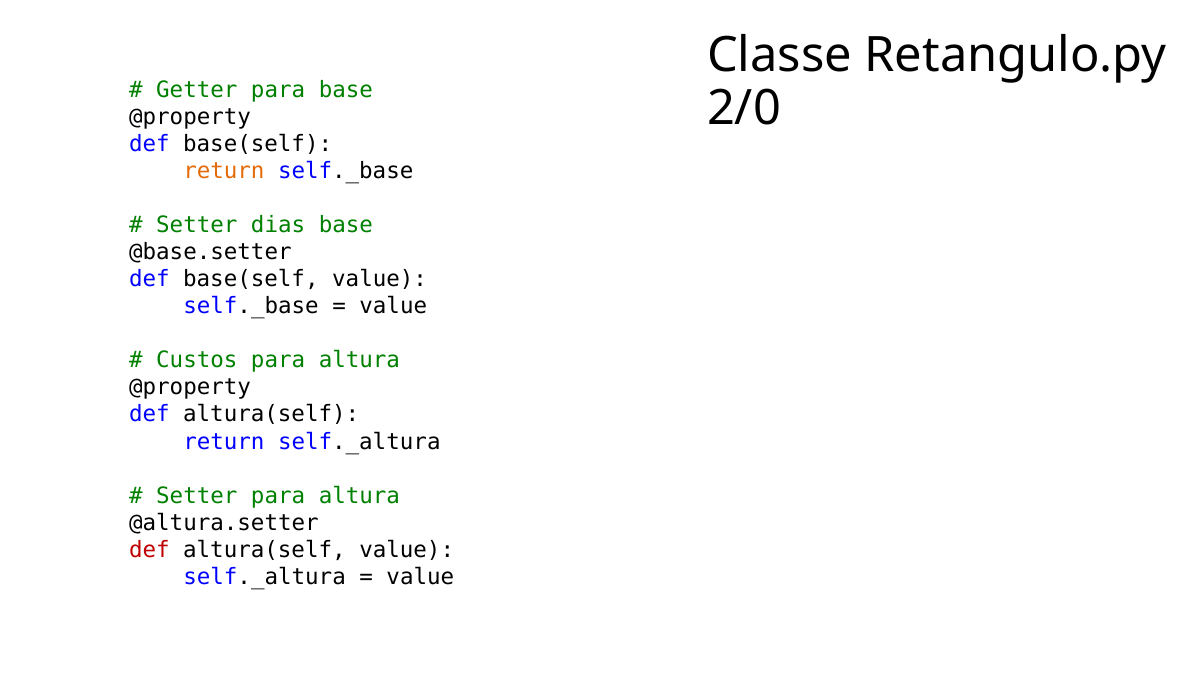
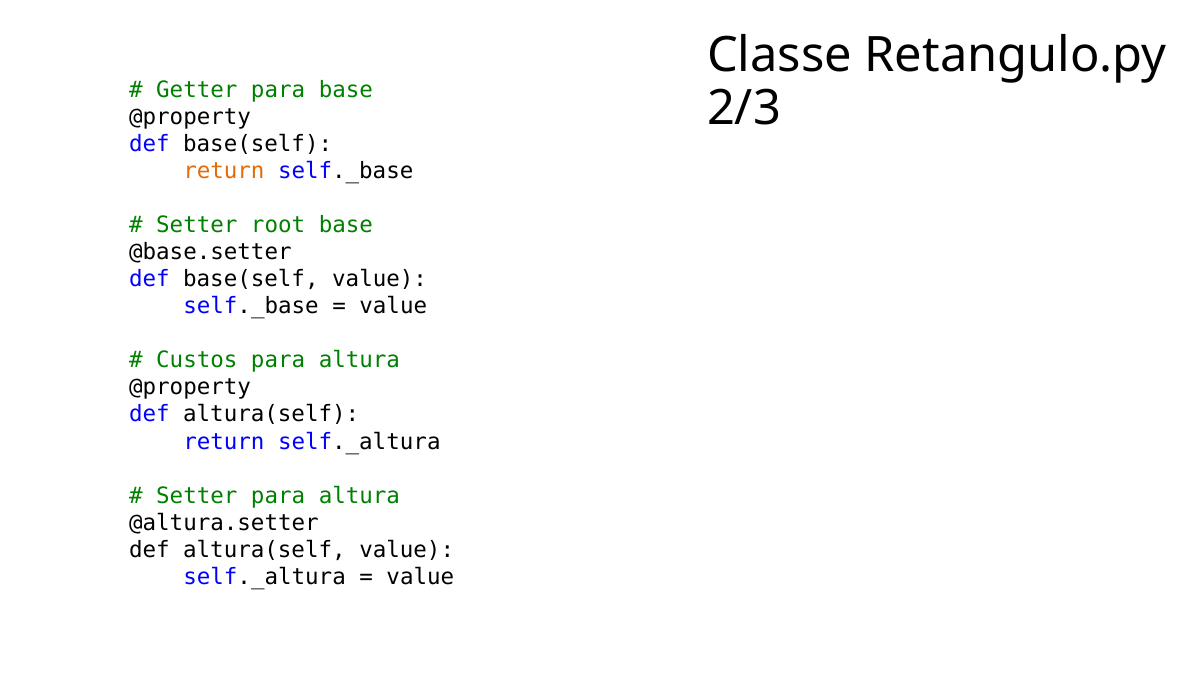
2/0: 2/0 -> 2/3 (744, 108)
dias: dias -> root (278, 225)
def colour: red -> black (149, 549)
